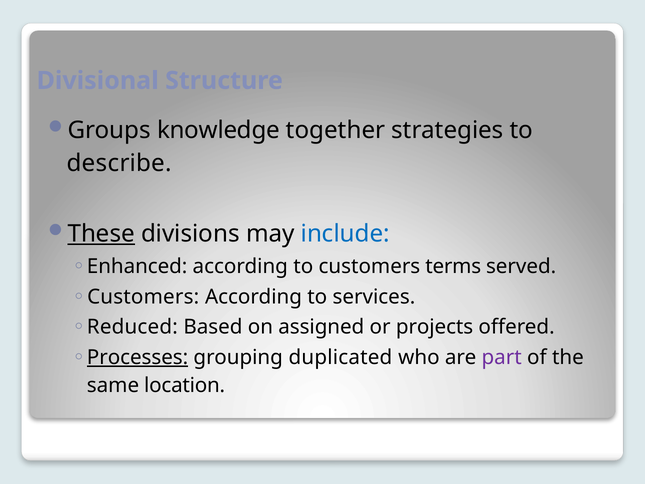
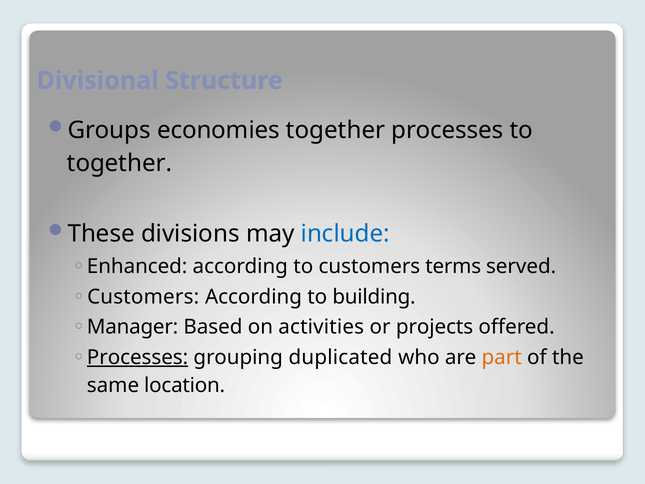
knowledge: knowledge -> economies (218, 130)
together strategies: strategies -> processes (447, 130)
describe: describe -> together (119, 163)
These underline: present -> none (101, 234)
services: services -> building (374, 297)
Reduced: Reduced -> Manager (133, 327)
assigned: assigned -> activities (321, 327)
part colour: purple -> orange (502, 357)
